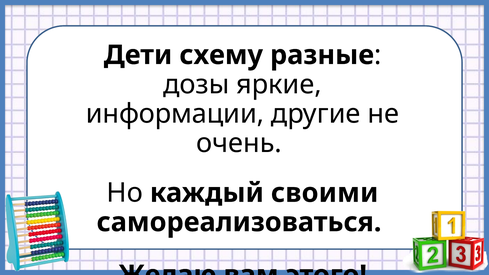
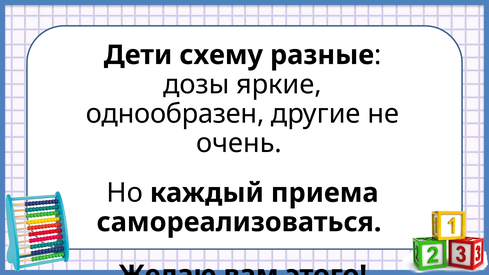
информации: информации -> однообразен (175, 114)
своими: своими -> приема (325, 193)
